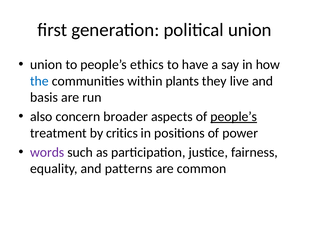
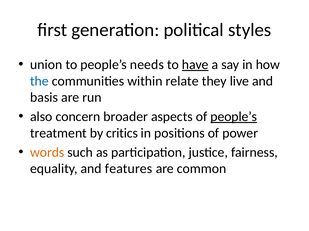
political union: union -> styles (250, 30)
ethics: ethics -> needs (147, 65)
have underline: none -> present (195, 65)
plants: plants -> relate (182, 81)
words colour: purple -> orange (47, 153)
patterns: patterns -> features (129, 169)
